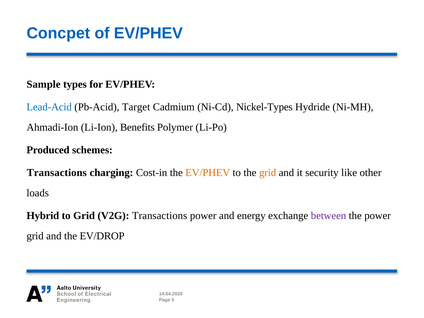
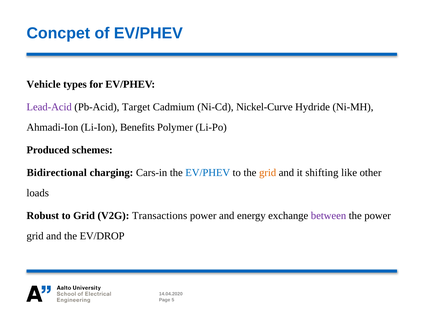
Sample: Sample -> Vehicle (44, 84)
Lead-Acid colour: blue -> purple (49, 107)
Nickel-Types: Nickel-Types -> Nickel-Curve (264, 107)
Transactions: Transactions -> Bidirectional (57, 173)
Cost-in: Cost-in -> Cars-in (152, 173)
EV/PHEV colour: orange -> blue (208, 173)
security: security -> shifting (322, 173)
Hybrid: Hybrid -> Robust (43, 216)
